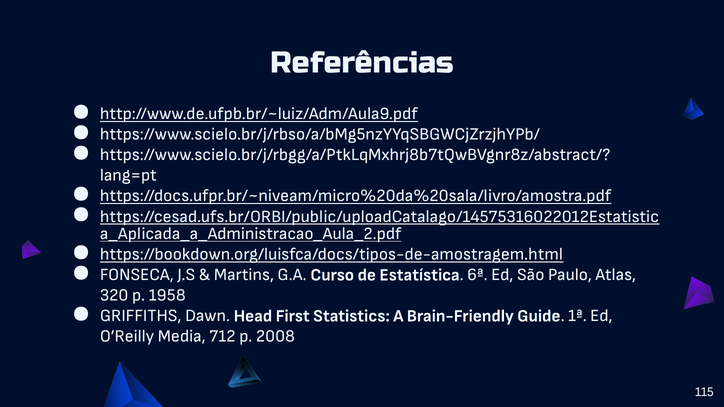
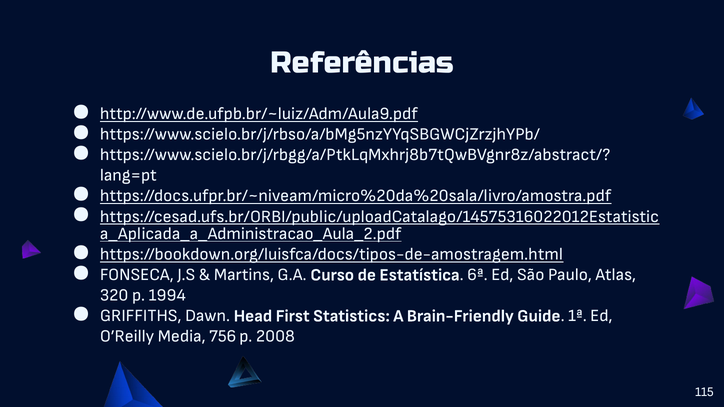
1958: 1958 -> 1994 (167, 295)
712: 712 -> 756 (223, 336)
